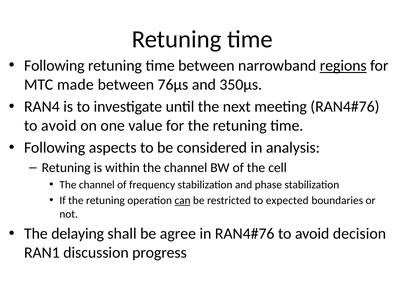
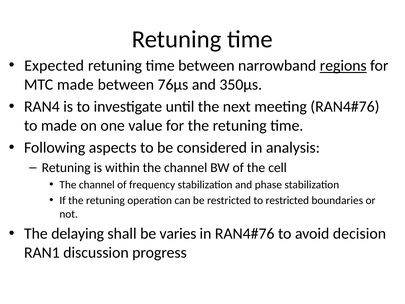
Following: Following -> Expected (54, 66)
avoid: avoid -> made (59, 125)
can underline: present -> none (183, 200)
to expected: expected -> restricted (287, 200)
agree: agree -> varies (178, 234)
